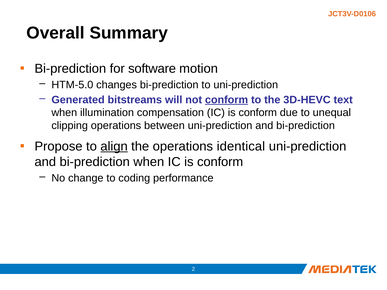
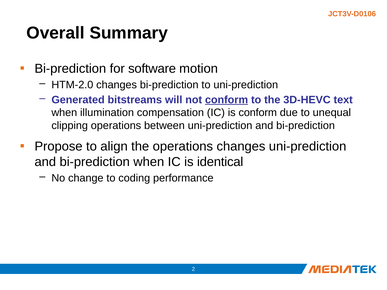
HTM-5.0: HTM-5.0 -> HTM-2.0 (72, 85)
align underline: present -> none (114, 146)
operations identical: identical -> changes (241, 146)
when IC is conform: conform -> identical (220, 162)
